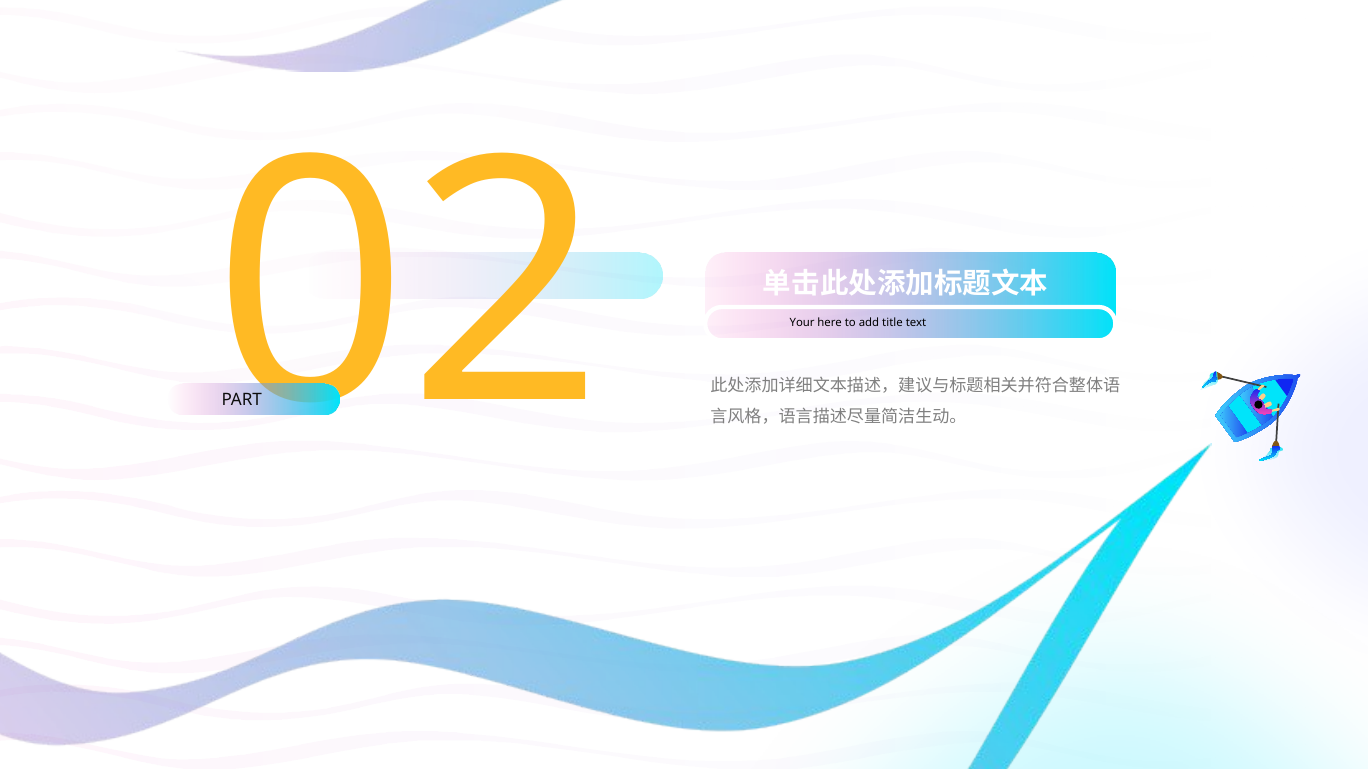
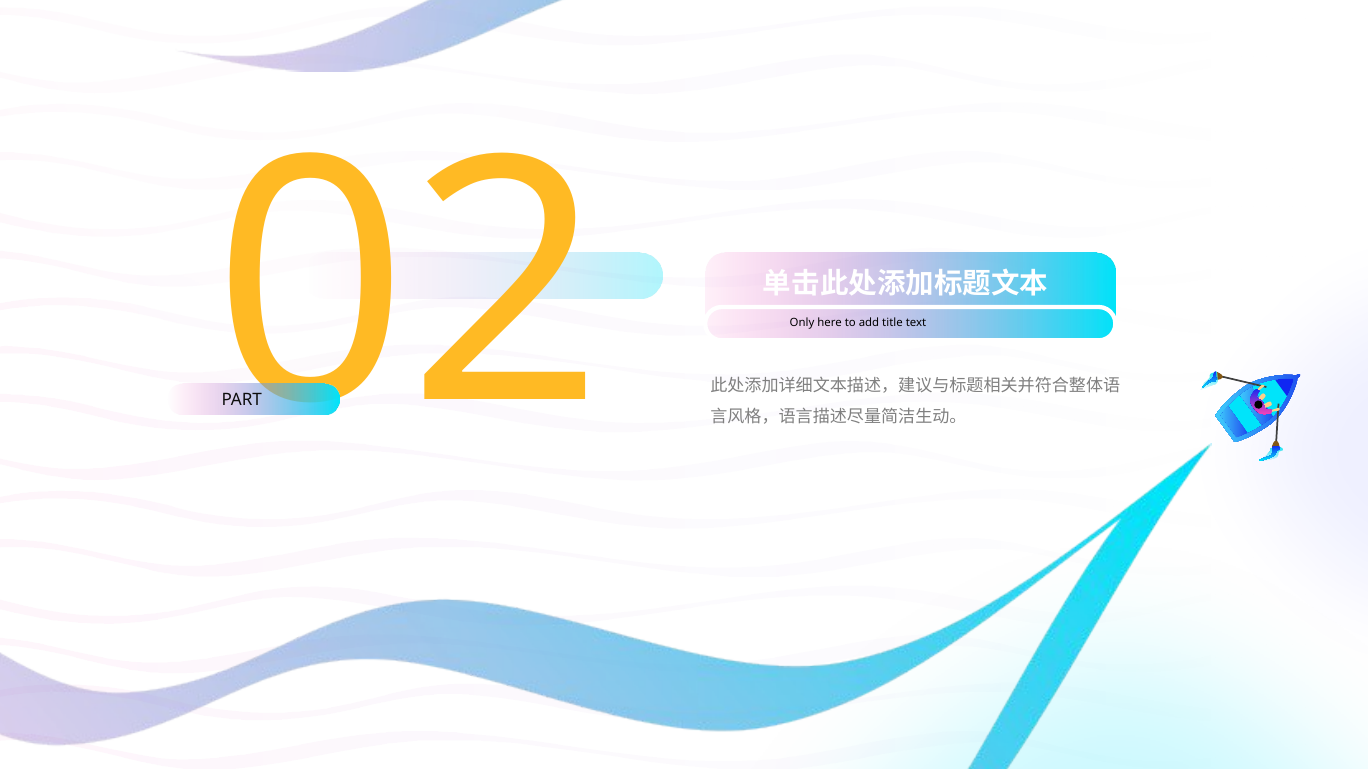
Your: Your -> Only (802, 323)
